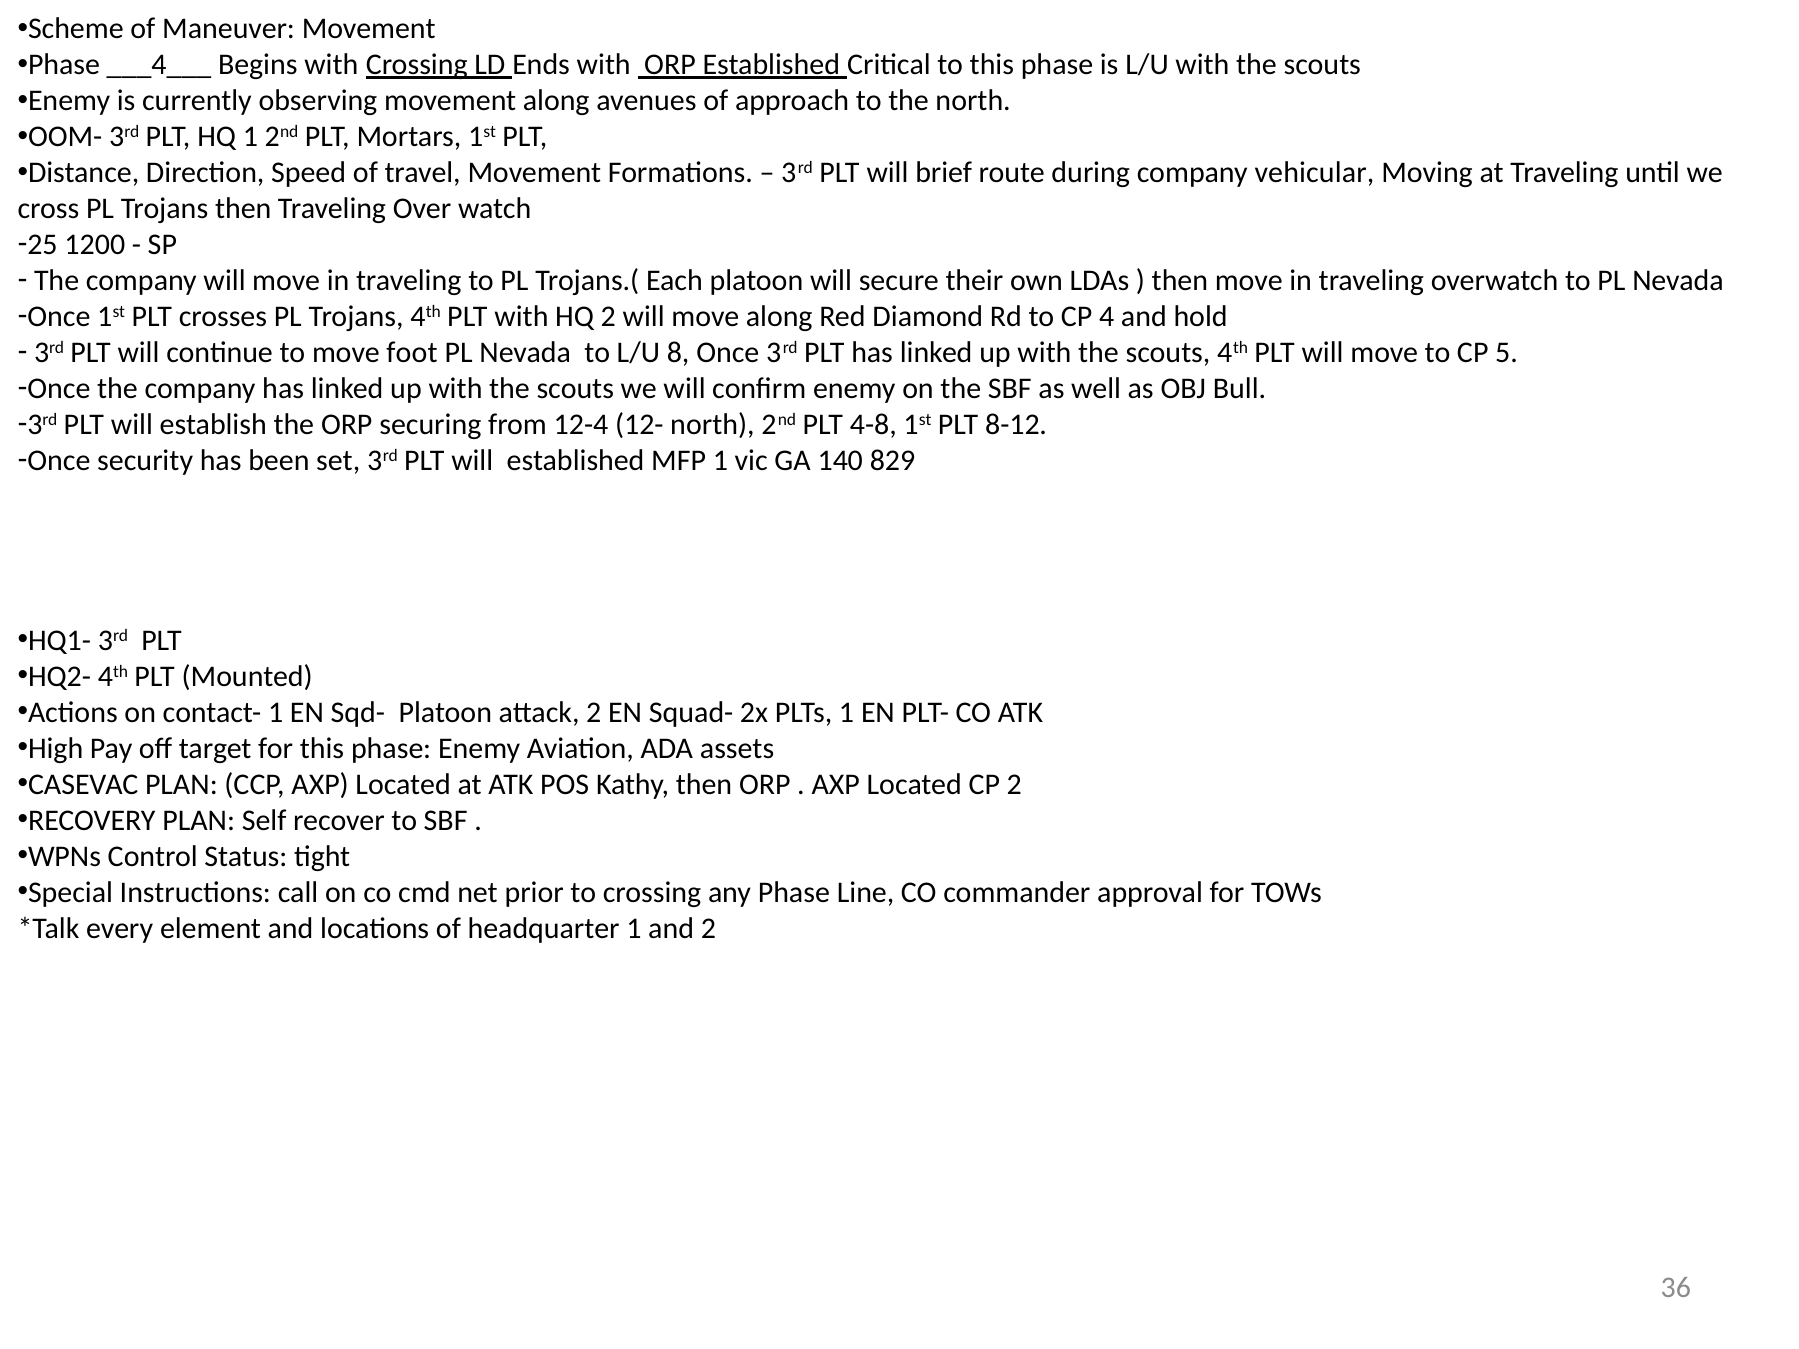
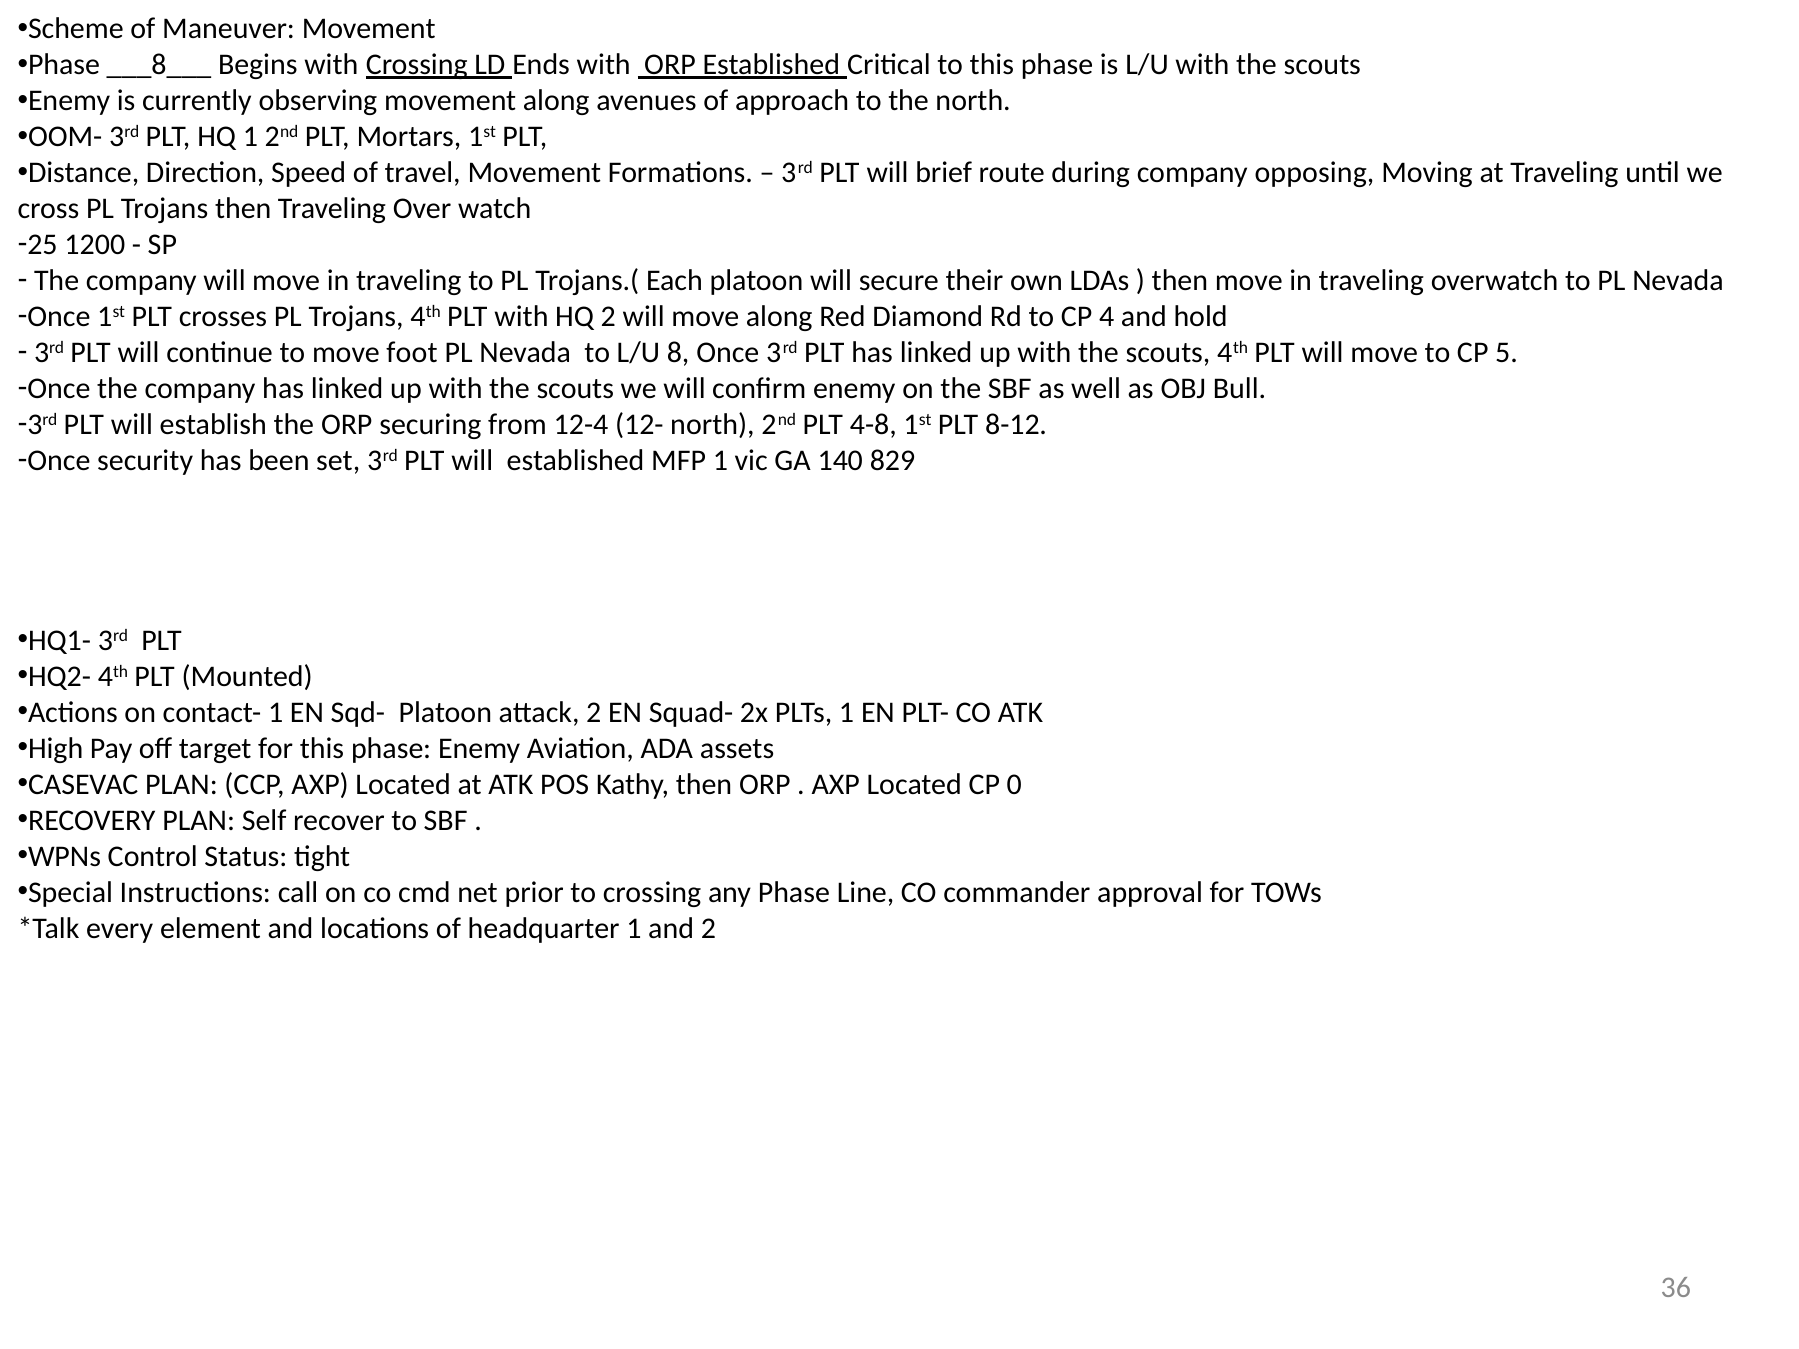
___4___: ___4___ -> ___8___ (159, 65)
vehicular: vehicular -> opposing (1314, 173)
CP 2: 2 -> 0 (1014, 784)
